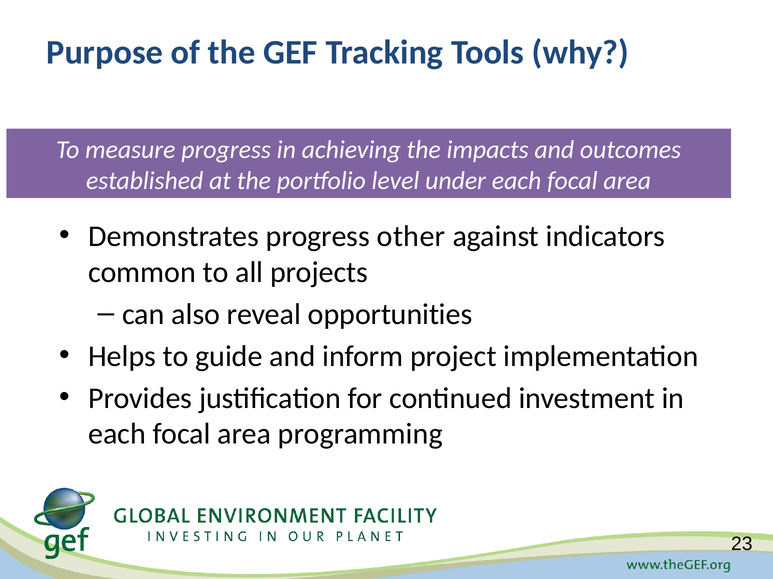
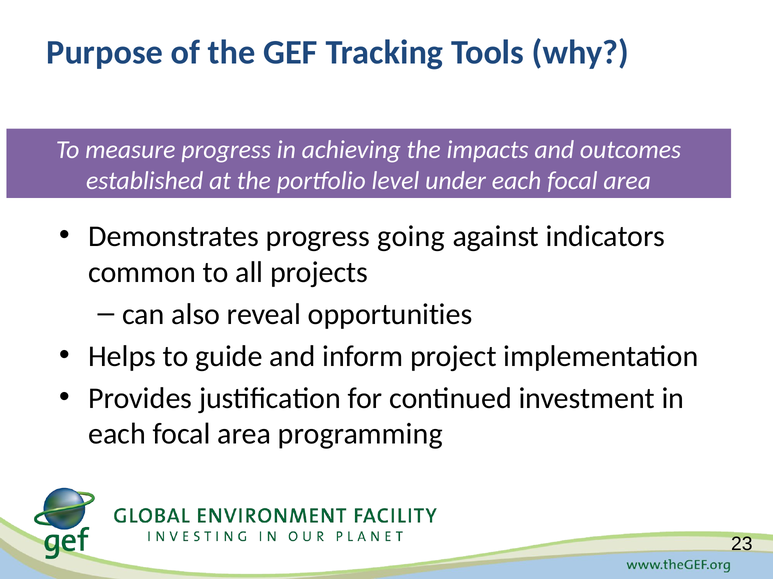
other: other -> going (411, 237)
